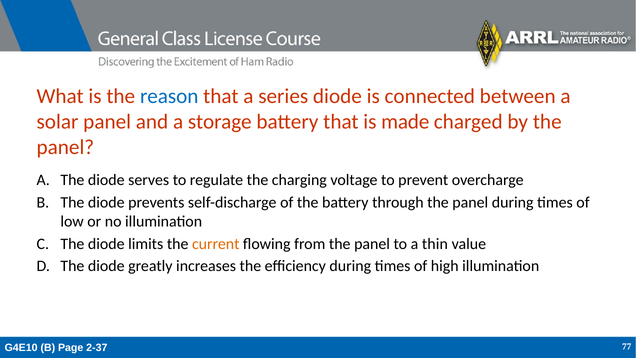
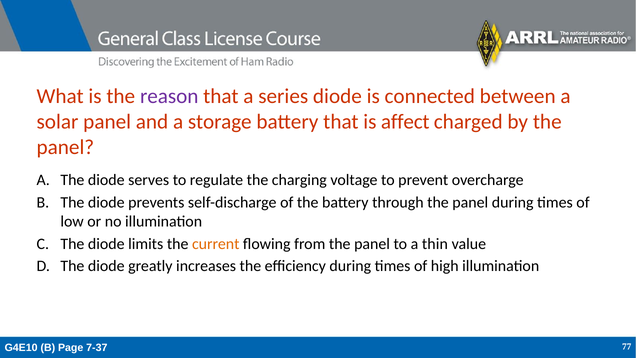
reason colour: blue -> purple (169, 96)
made: made -> affect (405, 122)
2-37: 2-37 -> 7-37 (97, 347)
